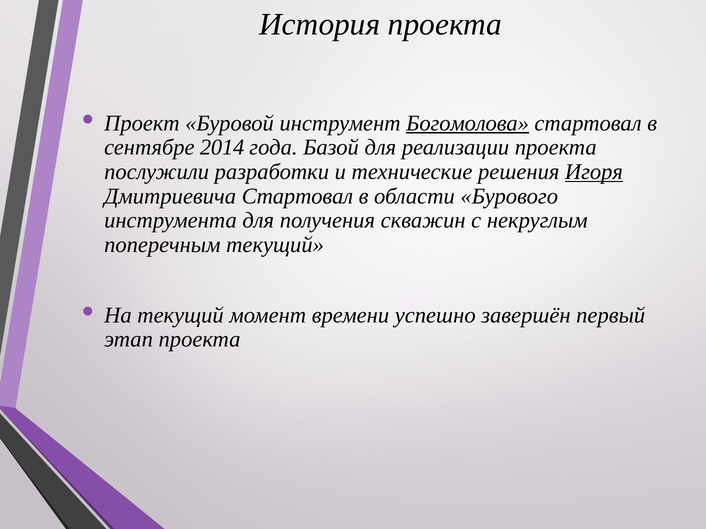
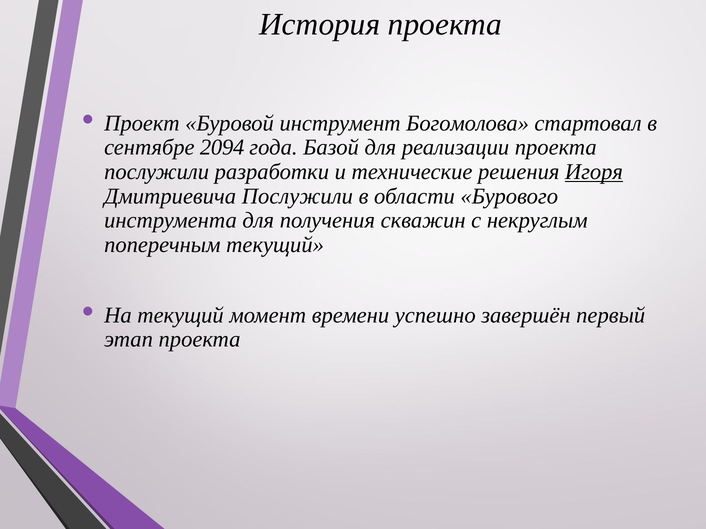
Богомолова underline: present -> none (468, 123)
2014: 2014 -> 2094 (222, 148)
Дмитриевича Стартовал: Стартовал -> Послужили (297, 196)
